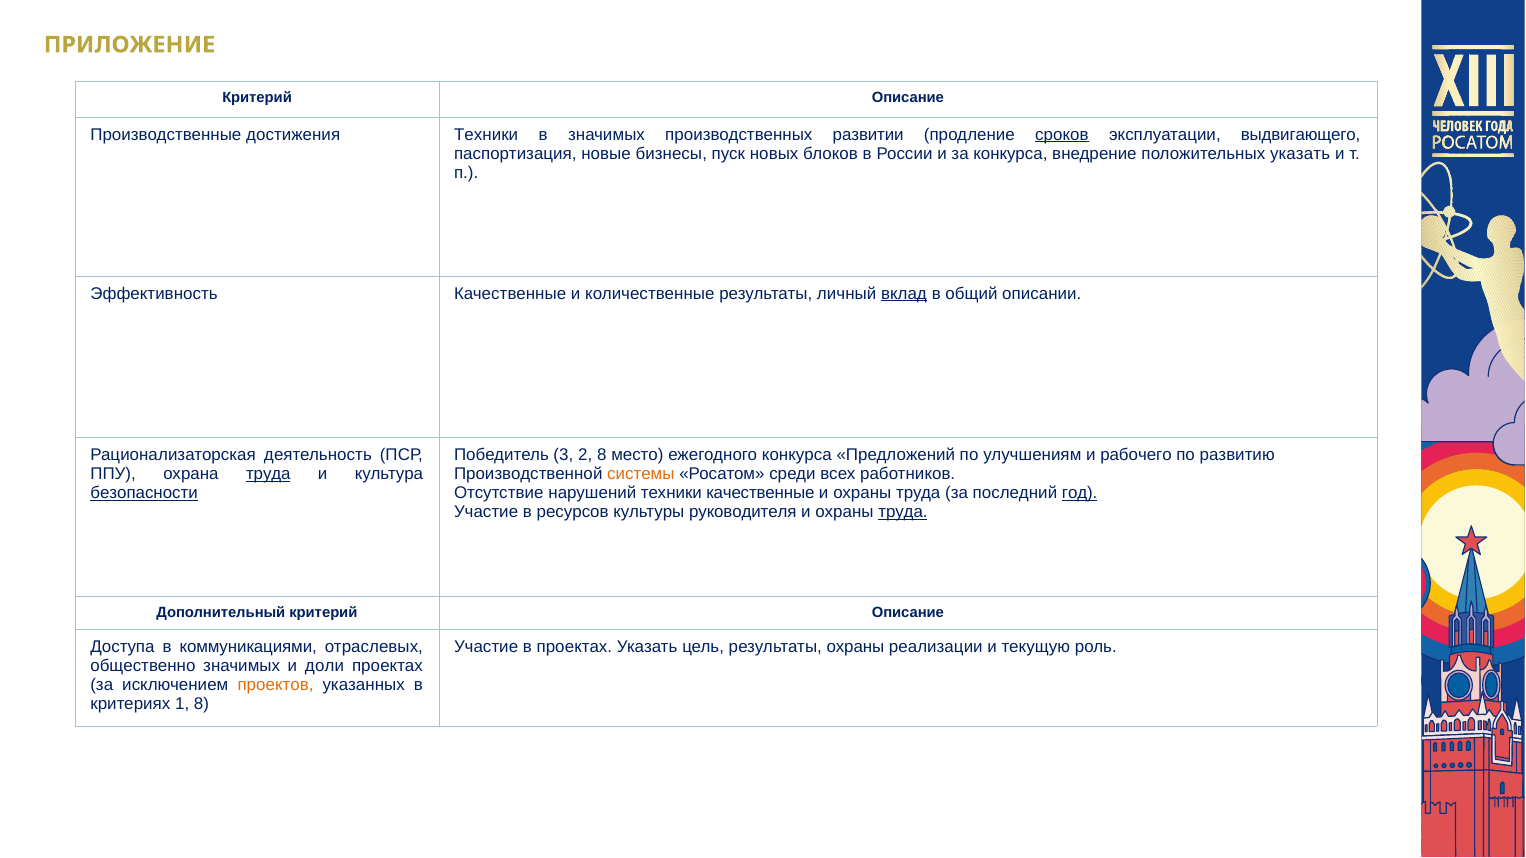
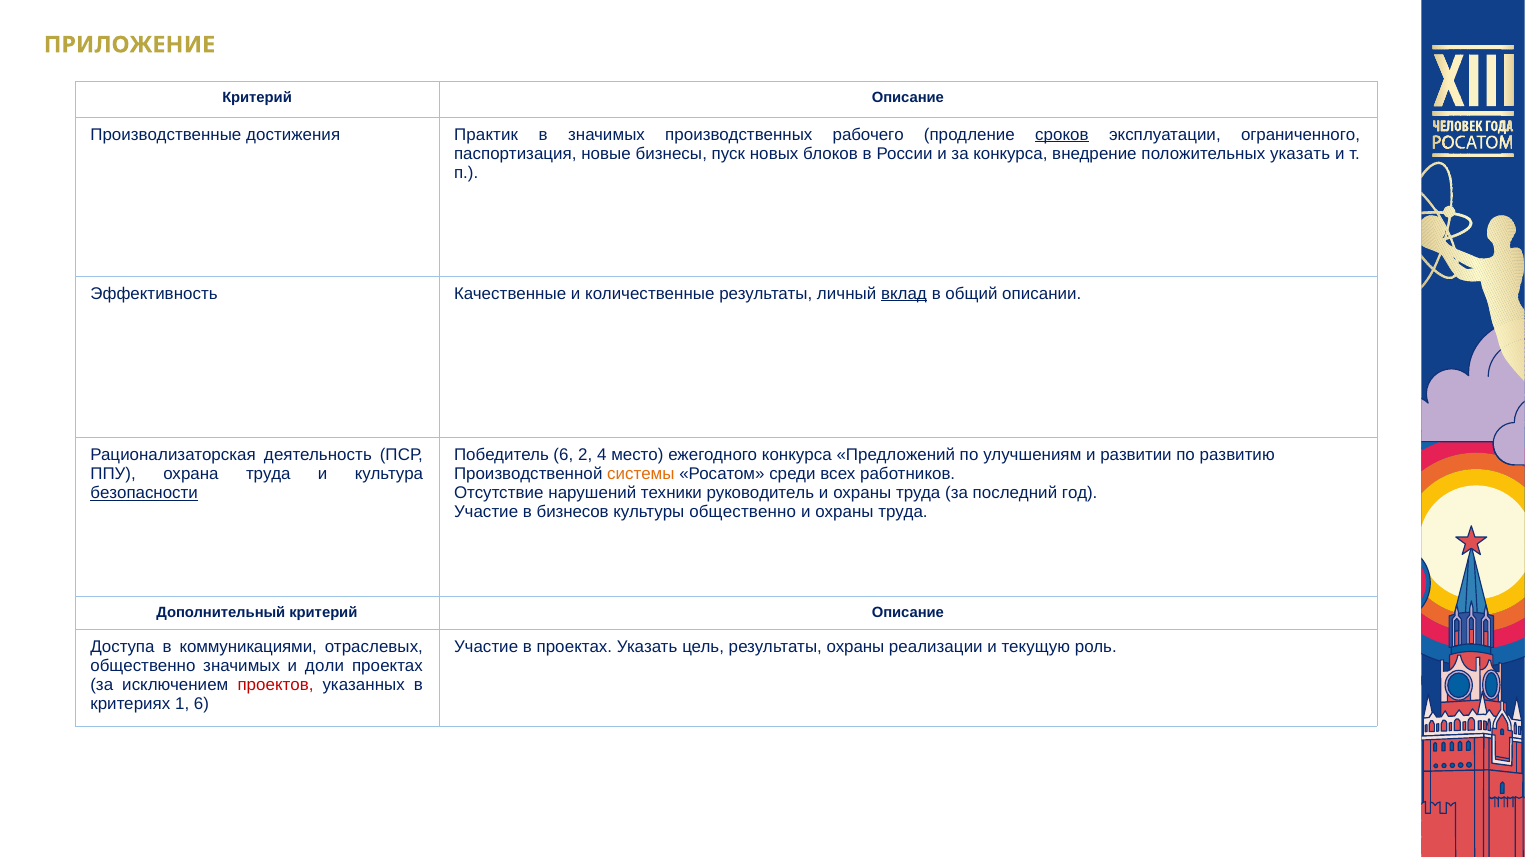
достижения Техники: Техники -> Практик (486, 135)
развитии: развитии -> рабочего (868, 135)
выдвигающего: выдвигающего -> ограниченного (1301, 135)
Победитель 3: 3 -> 6 (563, 455)
2 8: 8 -> 4 (602, 455)
рабочего: рабочего -> развитии (1136, 455)
труда underline: present -> none (268, 474)
техники качественные: качественные -> руководитель (760, 493)
год underline: present -> none (1080, 493)
ресурсов: ресурсов -> бизнесов (573, 512)
культуры руководителя: руководителя -> общественно (743, 512)
труда underline: present -> none (903, 512)
проектов colour: orange -> red (275, 686)
1 8: 8 -> 6 (201, 705)
